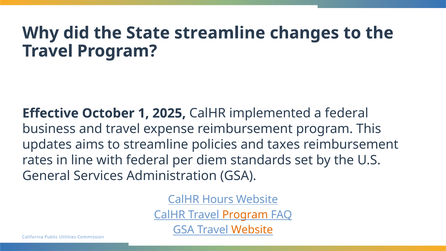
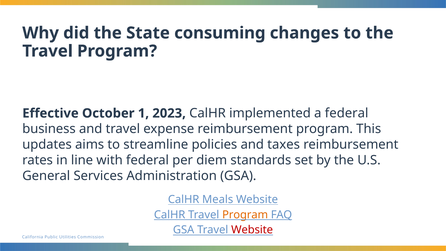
State streamline: streamline -> consuming (220, 33)
2025: 2025 -> 2023 (169, 113)
Hours: Hours -> Meals (218, 199)
Website colour: orange -> red (252, 230)
